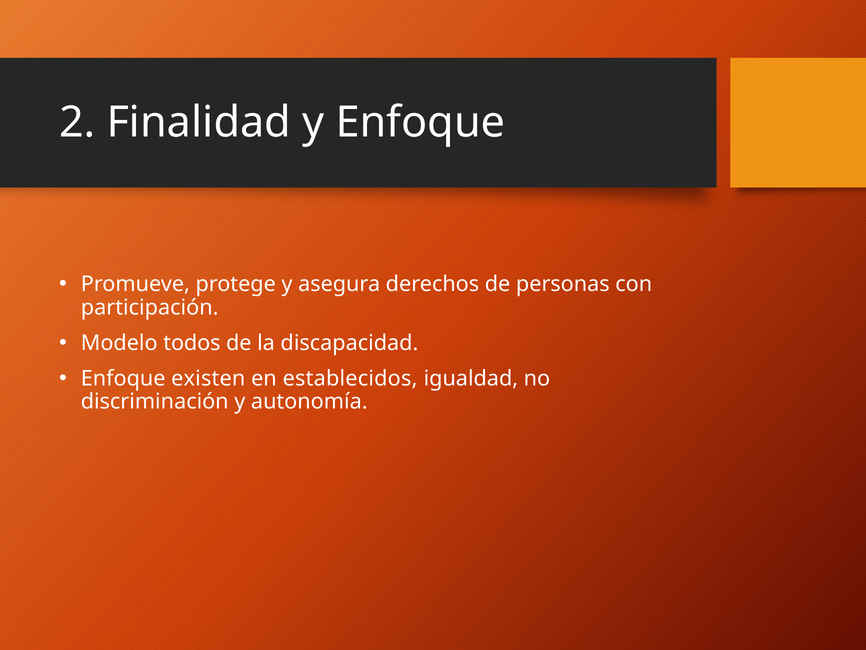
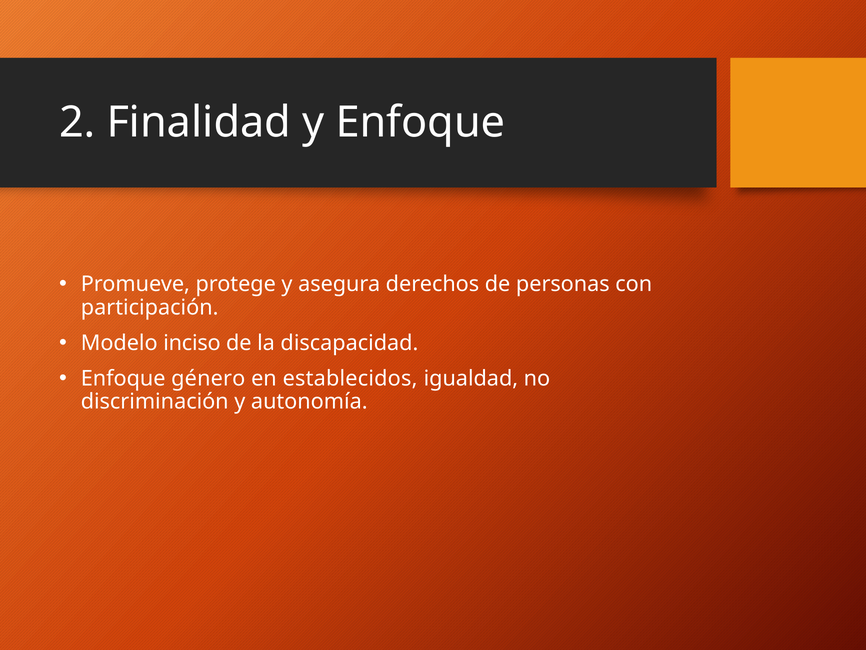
todos: todos -> inciso (192, 343)
existen: existen -> género (208, 378)
